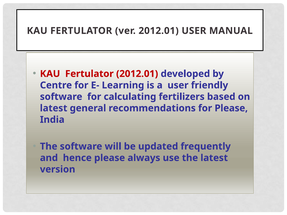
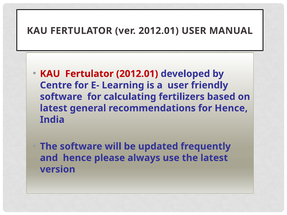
for Please: Please -> Hence (231, 108)
